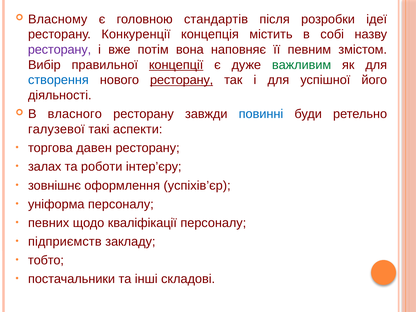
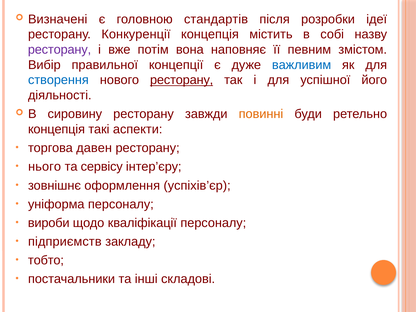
Власному: Власному -> Визначені (58, 19)
концепції underline: present -> none (176, 65)
важливим colour: green -> blue (302, 65)
власного: власного -> сировину (75, 114)
повинні colour: blue -> orange (261, 114)
галузевої: галузевої -> концепція (57, 129)
залах: залах -> нього (45, 167)
роботи: роботи -> сервісу (102, 167)
певних: певних -> вироби (49, 223)
